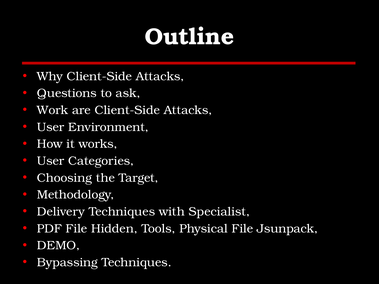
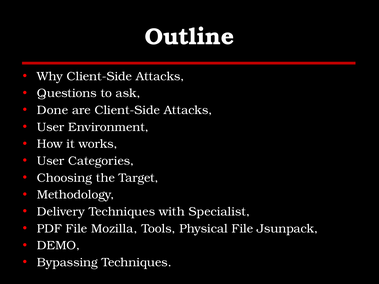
Work: Work -> Done (53, 110)
Hidden: Hidden -> Mozilla (114, 229)
